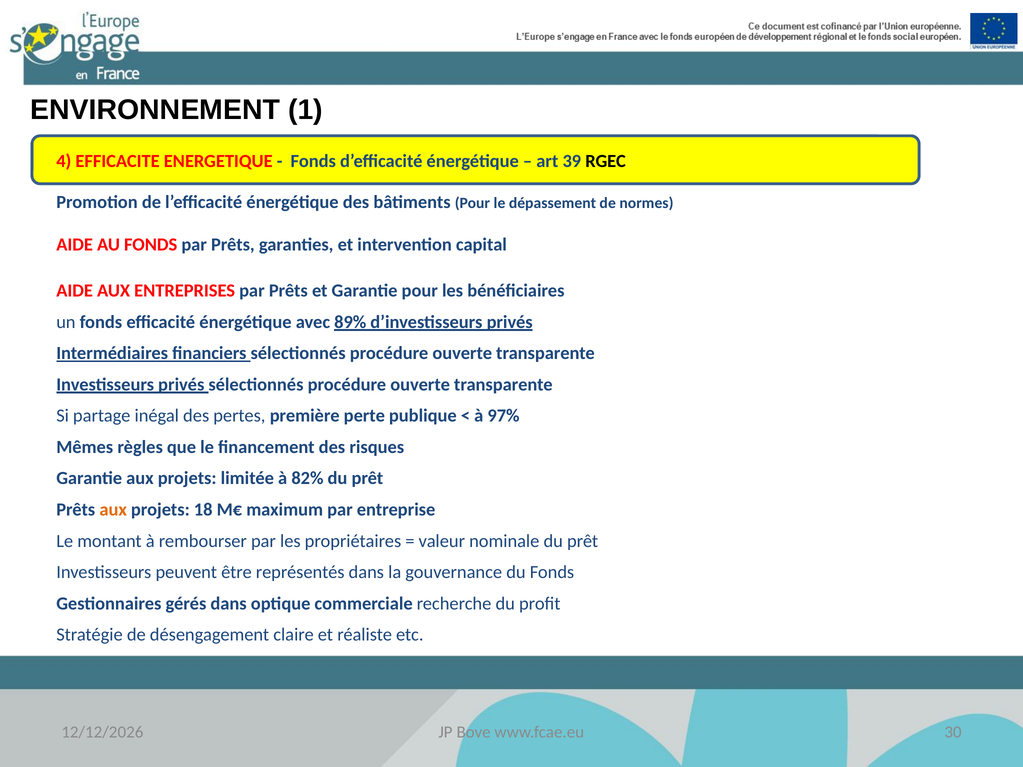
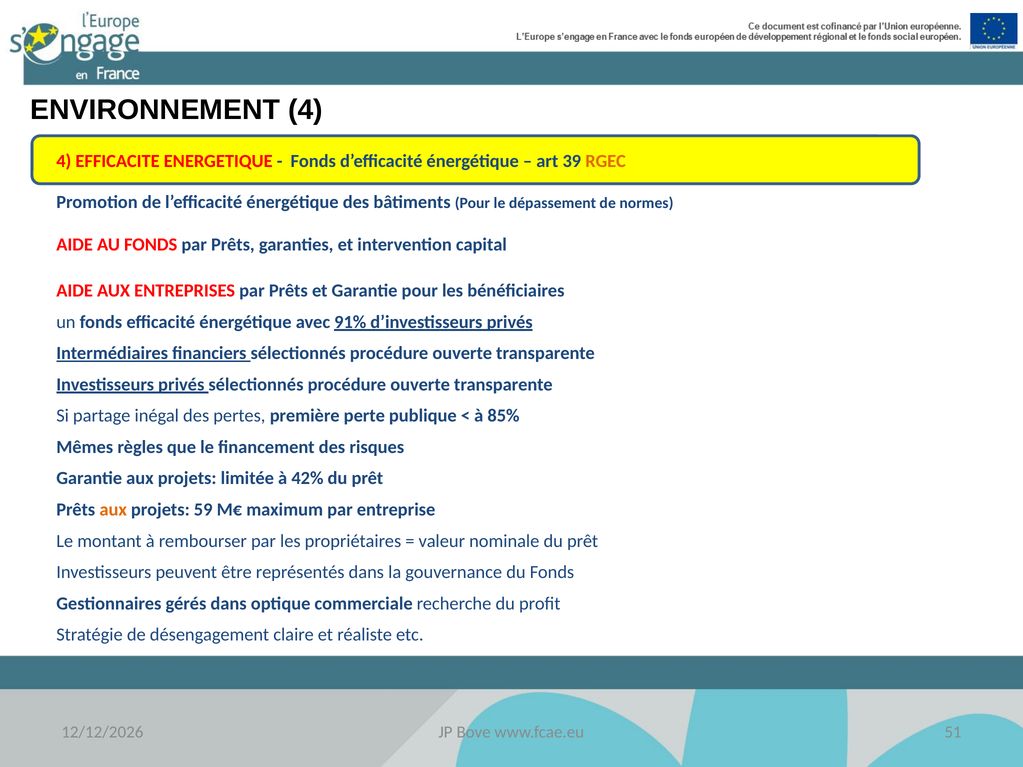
ENVIRONNEMENT 1: 1 -> 4 (305, 110)
RGEC colour: black -> orange (606, 161)
89%: 89% -> 91% (350, 322)
97%: 97% -> 85% (504, 416)
82%: 82% -> 42% (307, 479)
18: 18 -> 59 (203, 510)
30: 30 -> 51 (953, 733)
